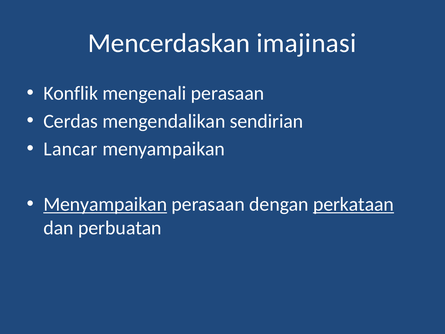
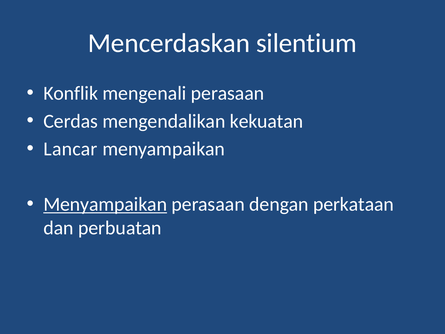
imajinasi: imajinasi -> silentium (307, 43)
sendirian: sendirian -> kekuatan (267, 121)
perkataan underline: present -> none (354, 204)
